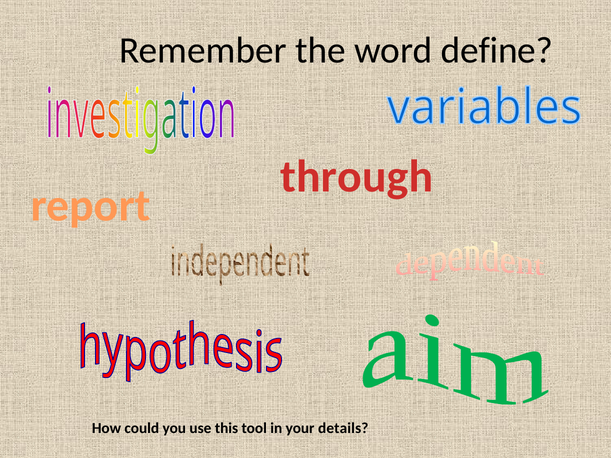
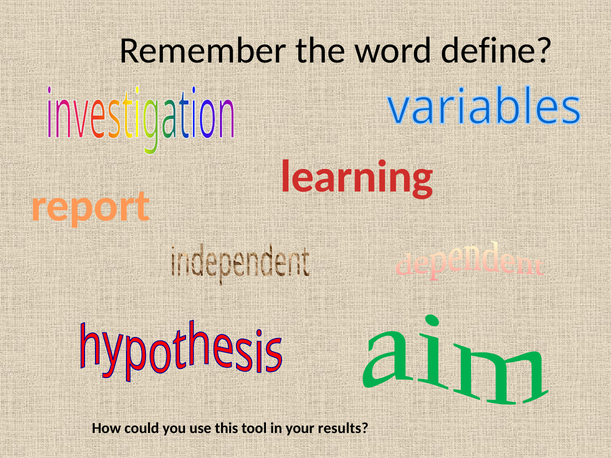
through: through -> learning (357, 177)
details: details -> results (343, 428)
